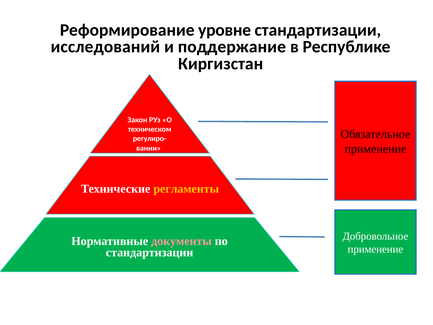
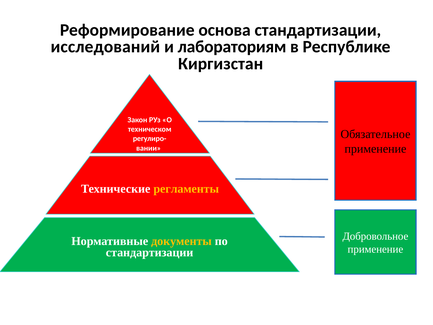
уровне: уровне -> основа (225, 30)
поддержание: поддержание -> лабораториям (232, 47)
документы colour: pink -> yellow (181, 241)
